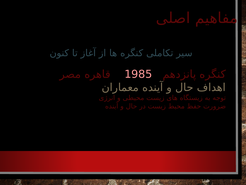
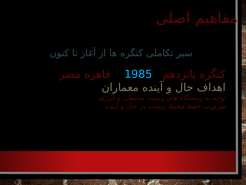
1985 colour: pink -> light blue (138, 74)
